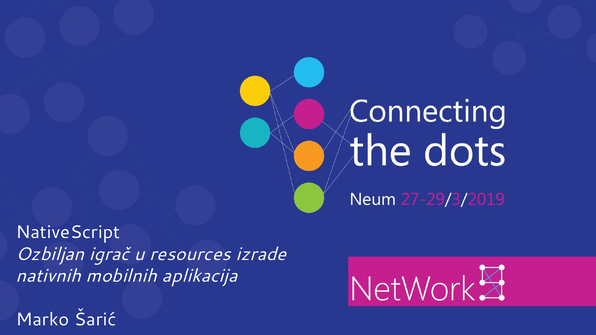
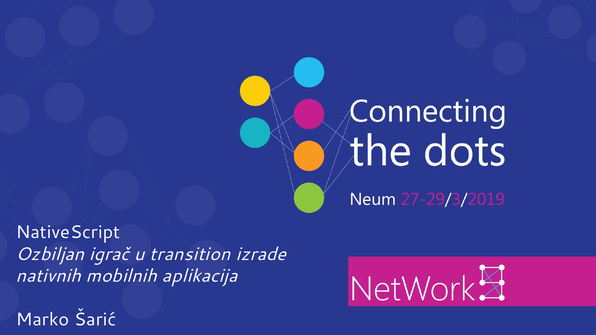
resources: resources -> transition (190, 254)
